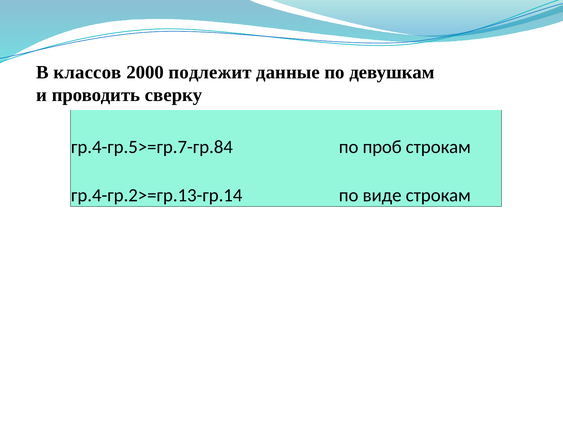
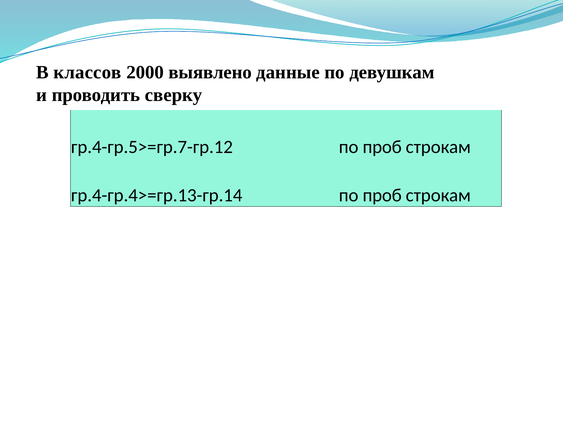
подлежит: подлежит -> выявлено (210, 73)
гр.4-гр.5>=гр.7-гр.84: гр.4-гр.5>=гр.7-гр.84 -> гр.4-гр.5>=гр.7-гр.12 (152, 147)
гр.4-гр.2>=гр.13-гр.14: гр.4-гр.2>=гр.13-гр.14 -> гр.4-гр.4>=гр.13-гр.14 (157, 195)
виде: виде -> проб (382, 195)
